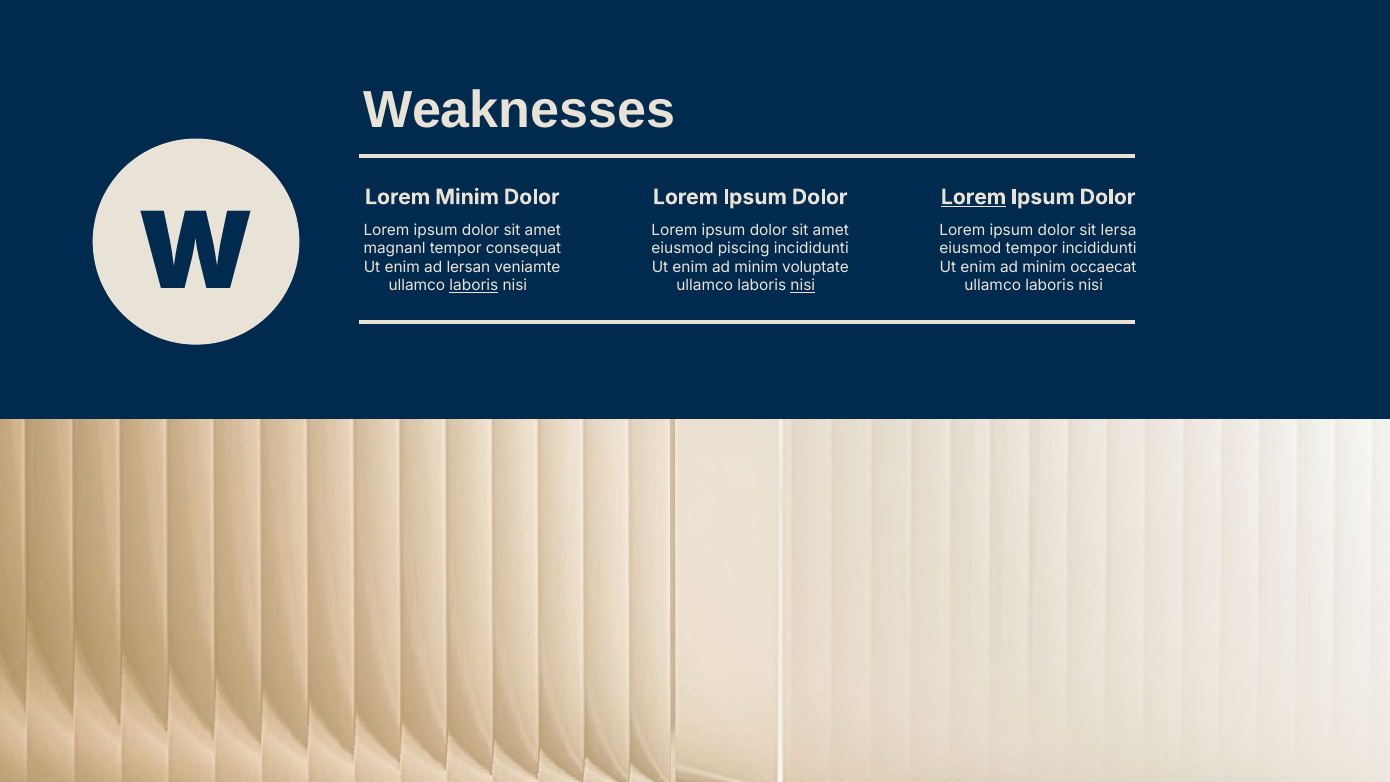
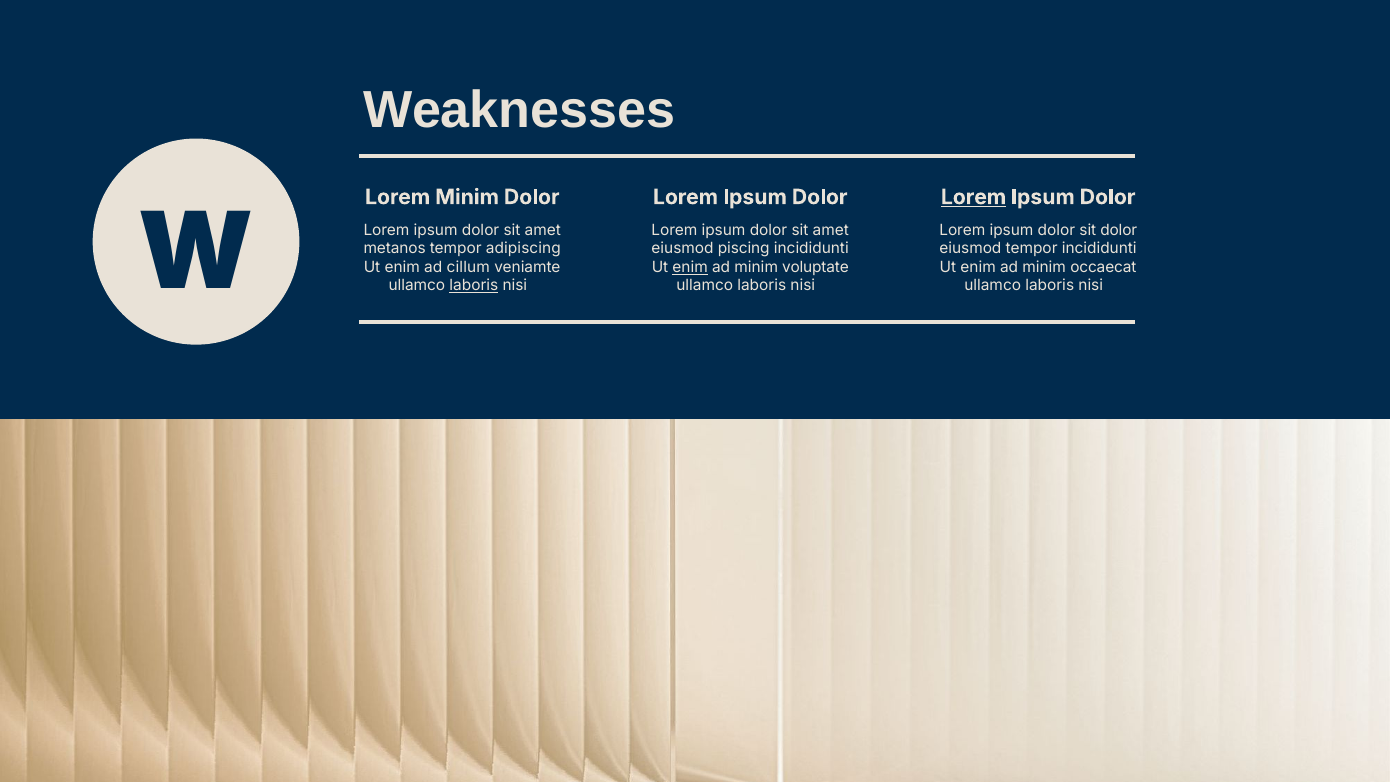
sit lersa: lersa -> dolor (1119, 230)
magnanl: magnanl -> metanos (395, 249)
consequat: consequat -> adipiscing (523, 249)
lersan: lersan -> cillum (468, 267)
enim underline: none -> present (690, 267)
nisi underline: present -> none (803, 286)
